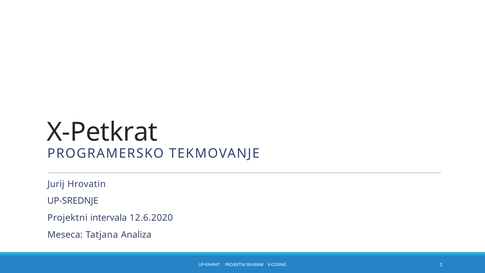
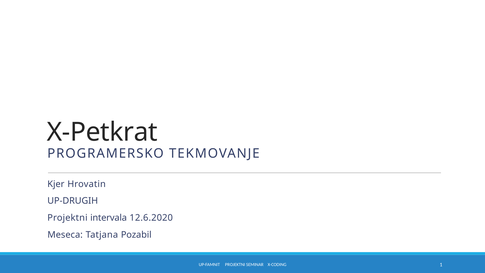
Jurij: Jurij -> Kjer (56, 184)
UP-SREDNJE: UP-SREDNJE -> UP-DRUGIH (73, 201)
Analiza: Analiza -> Pozabil (136, 235)
